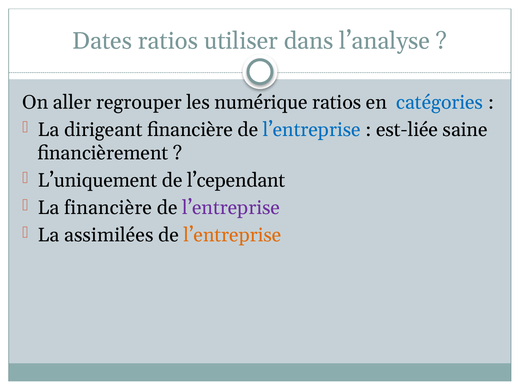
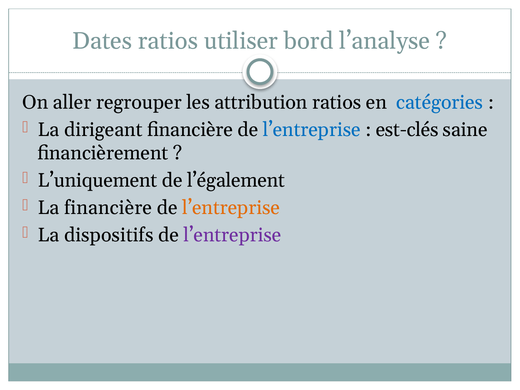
dans: dans -> bord (309, 41)
numérique: numérique -> attribution (261, 102)
est-liée: est-liée -> est-clés (407, 130)
l’cependant: l’cependant -> l’également (236, 181)
l’entreprise colour: purple -> orange (231, 208)
assimilées: assimilées -> dispositifs (109, 235)
l’entreprise colour: orange -> purple (232, 235)
